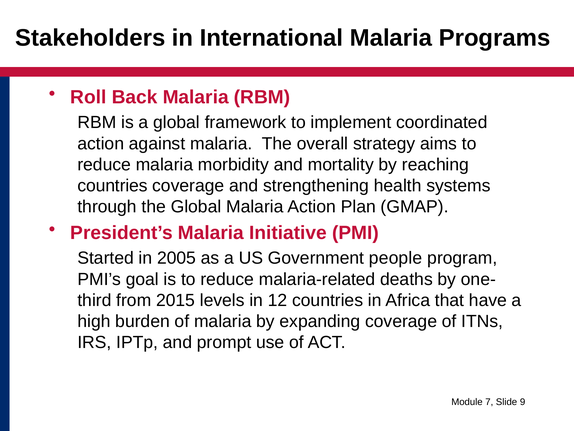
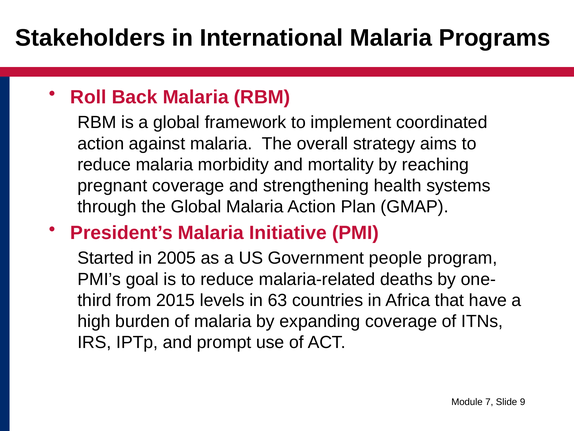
countries: countries -> pregnant (112, 186)
12: 12 -> 63 (278, 300)
